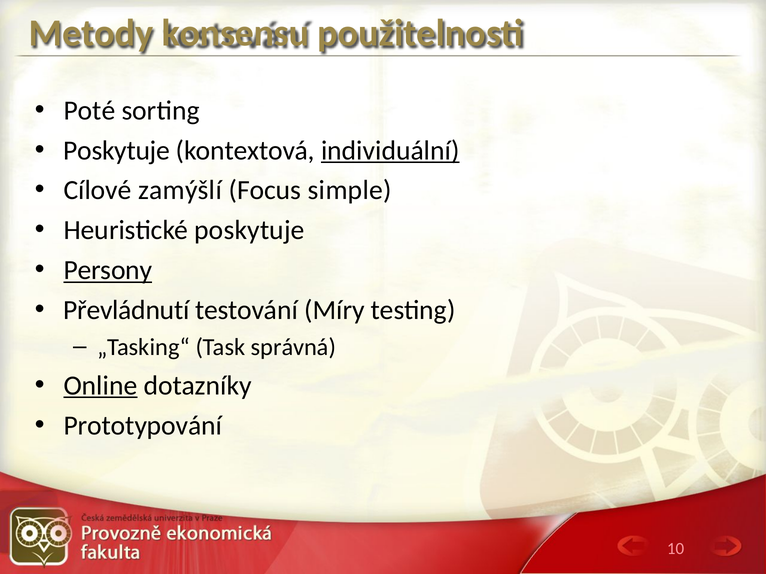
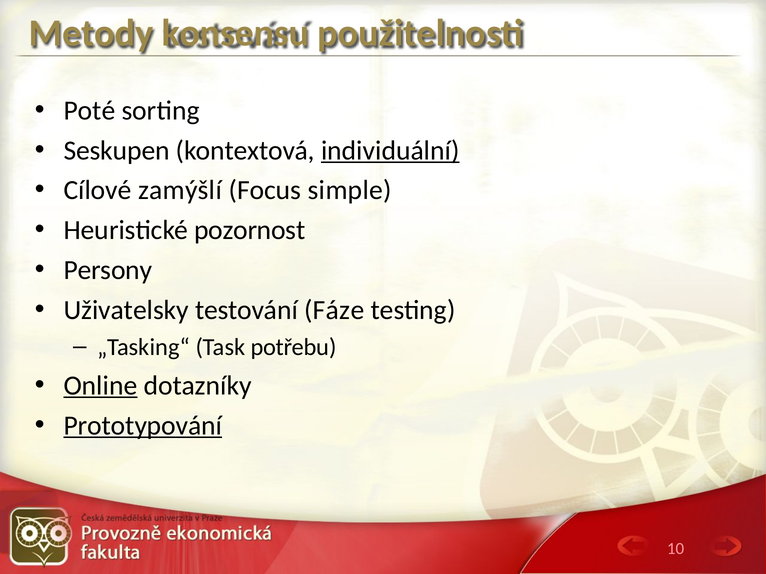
Poskytuje: Poskytuje -> Seskupen (117, 151)
Heuristické poskytuje: poskytuje -> pozornost (250, 231)
Persony underline: present -> none (108, 270)
Převládnutí: Převládnutí -> Uživatelsky (126, 310)
Míry: Míry -> Fáze (334, 310)
správná: správná -> potřebu (293, 347)
Prototypování underline: none -> present (143, 426)
